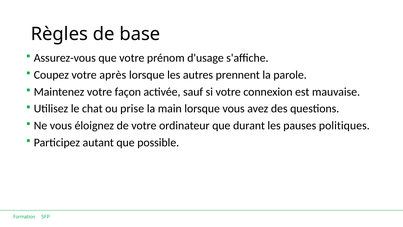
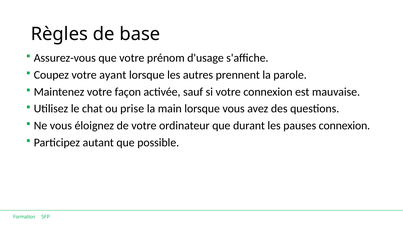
après: après -> ayant (113, 75)
pauses politiques: politiques -> connexion (344, 126)
